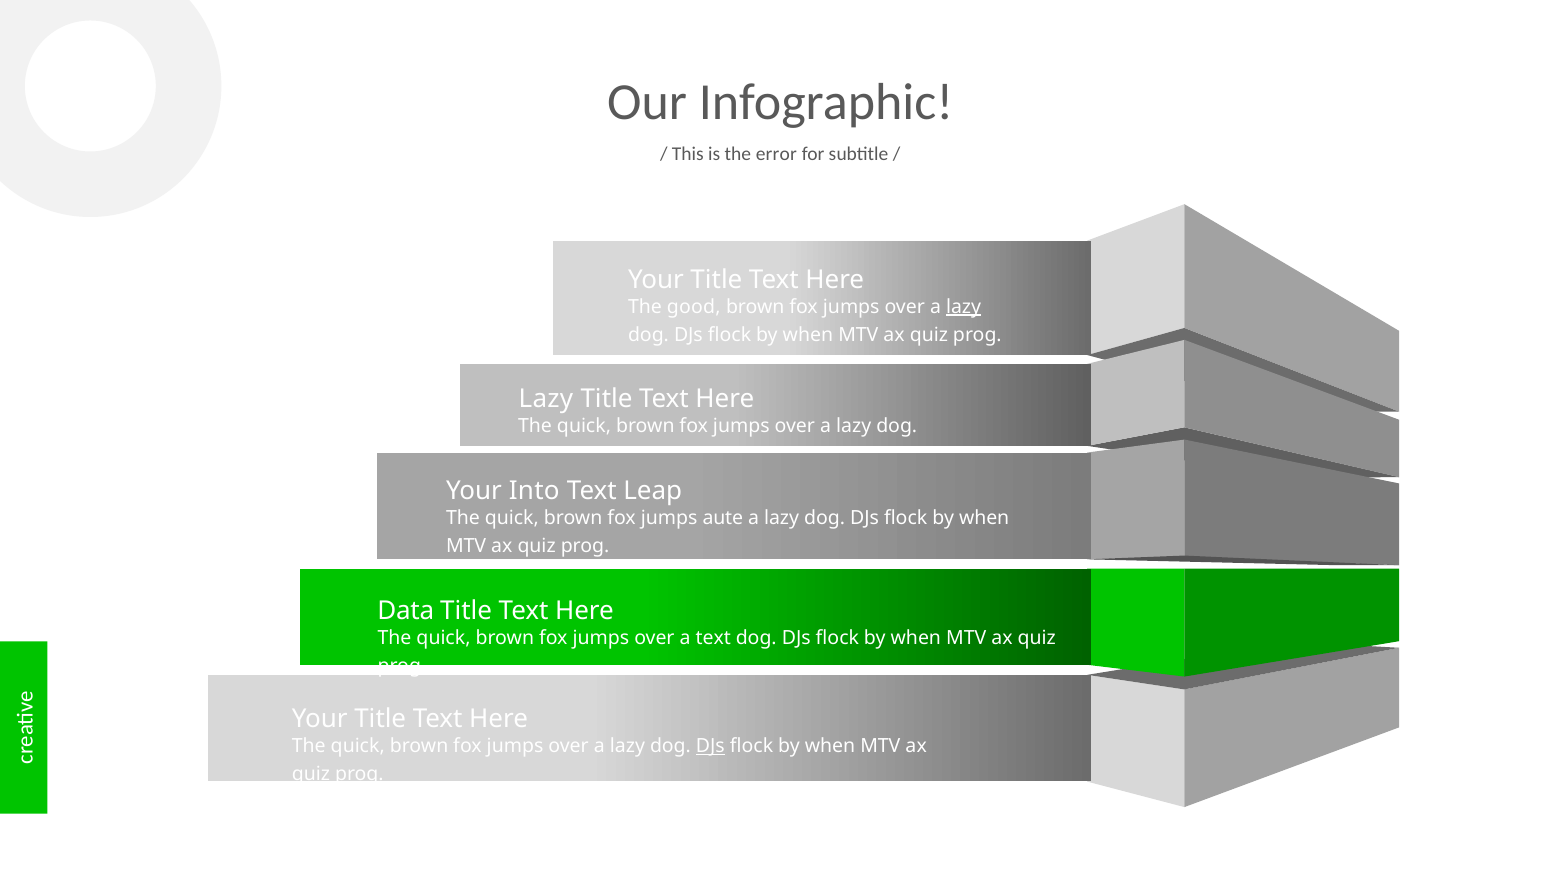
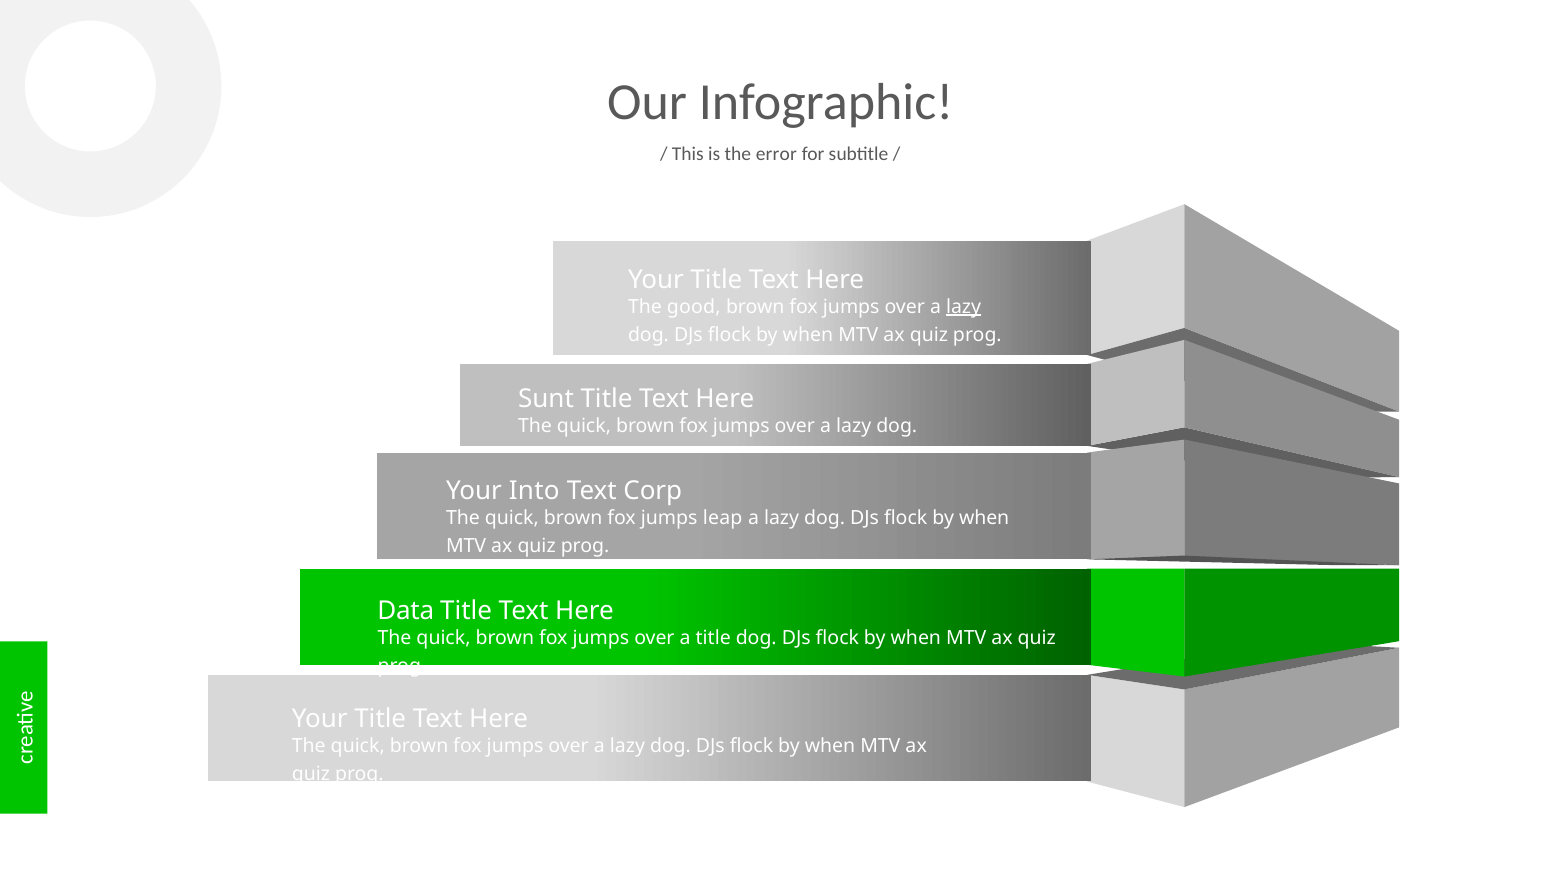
Lazy: Lazy -> Sunt (546, 399)
Leap: Leap -> Corp (653, 491)
aute: aute -> leap (723, 518)
a text: text -> title (713, 638)
DJs underline: present -> none (710, 746)
